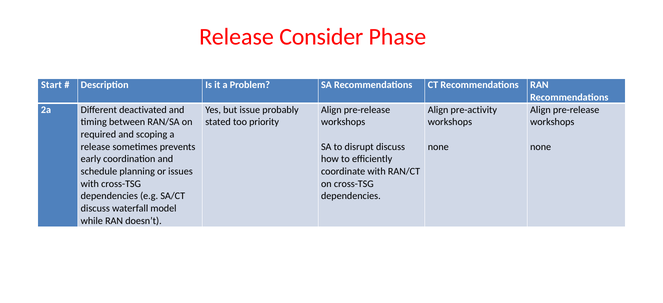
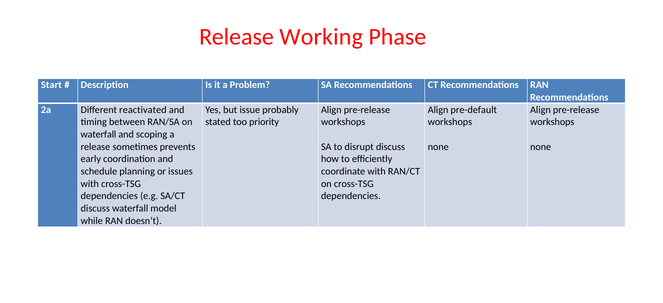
Consider: Consider -> Working (321, 37)
deactivated: deactivated -> reactivated (143, 110)
pre-activity: pre-activity -> pre-default (474, 110)
required: required -> waterfall (98, 134)
